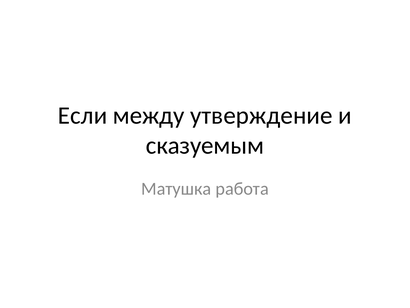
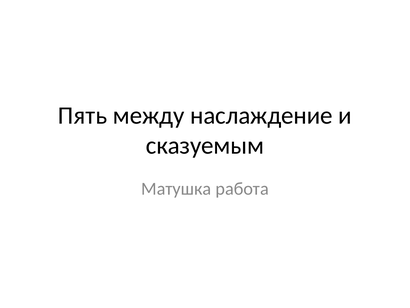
Если: Если -> Пять (82, 115)
утверждение: утверждение -> наслаждение (261, 115)
